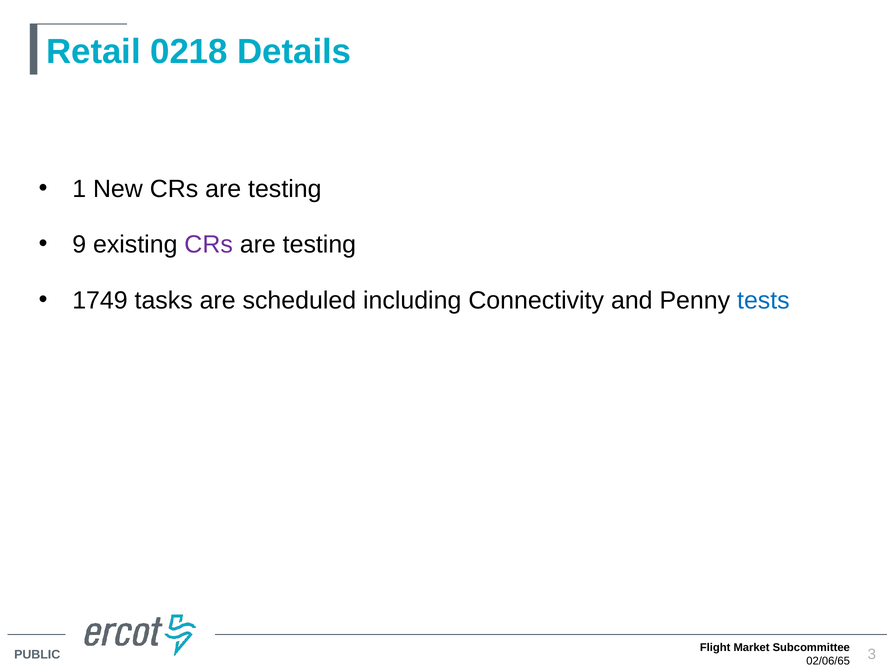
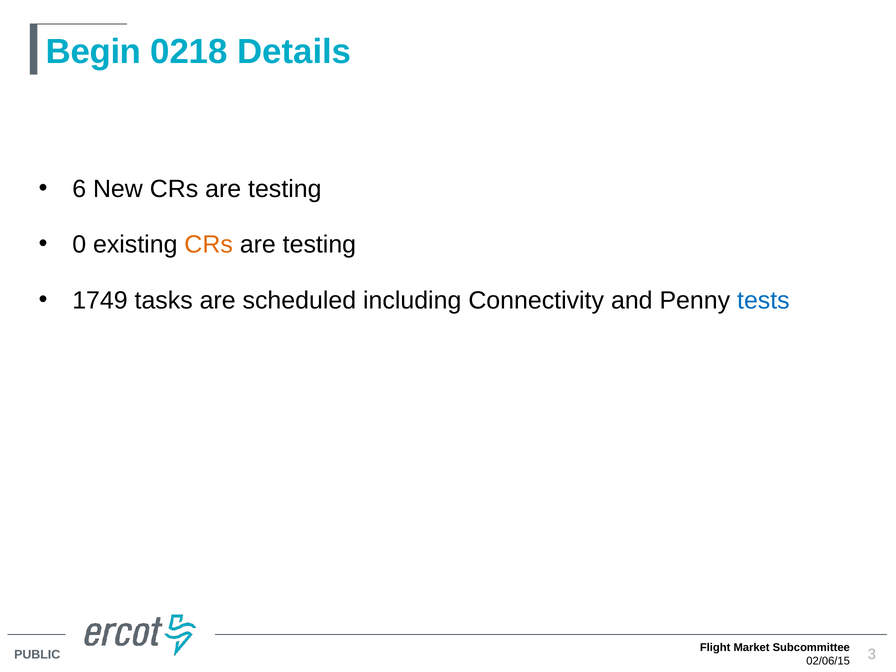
Retail: Retail -> Begin (94, 52)
1: 1 -> 6 (79, 189)
9: 9 -> 0 (79, 245)
CRs colour: purple -> orange (209, 245)
02/06/65: 02/06/65 -> 02/06/15 (828, 661)
